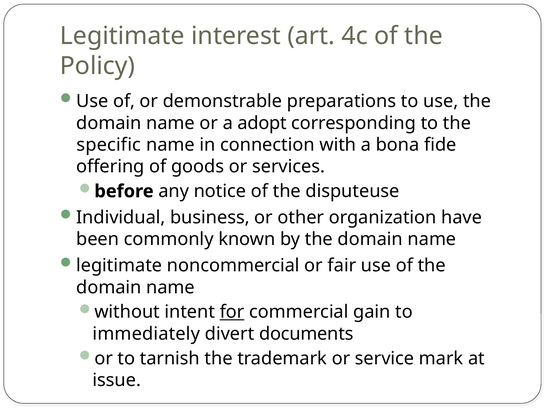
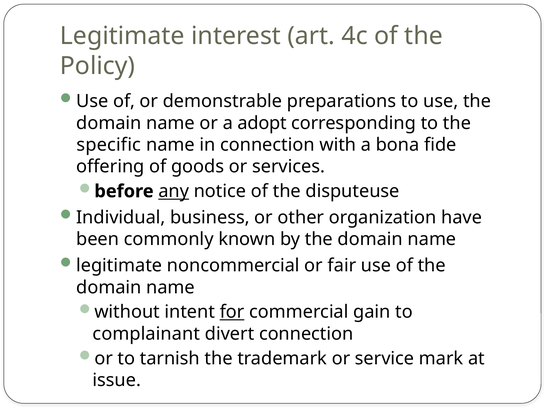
any underline: none -> present (174, 191)
immediately: immediately -> complainant (146, 334)
divert documents: documents -> connection (306, 334)
